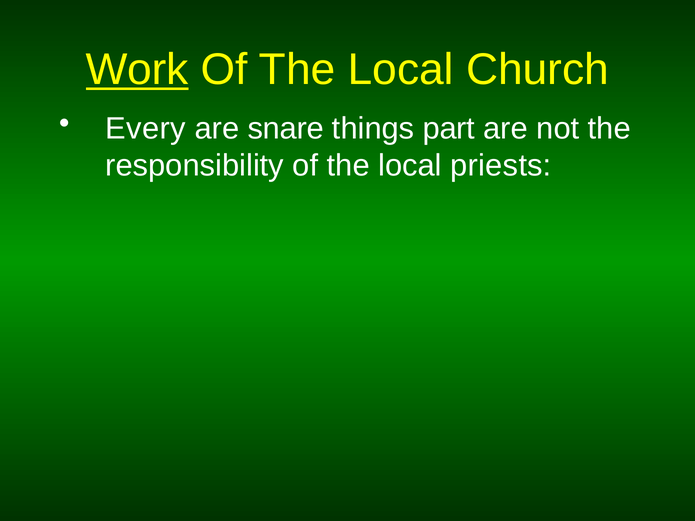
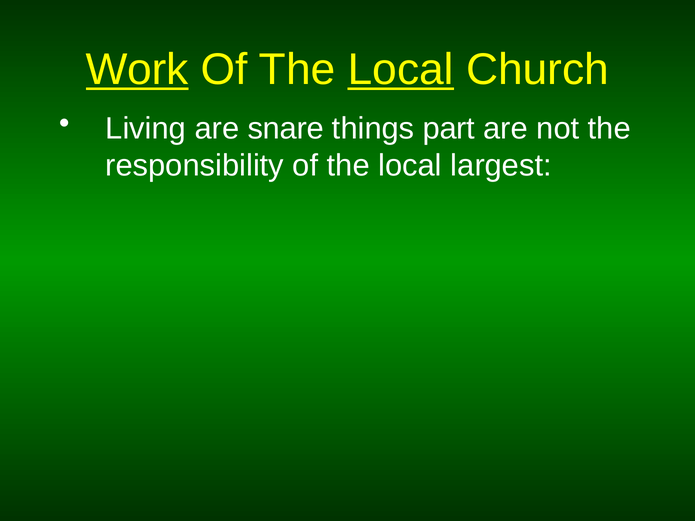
Local underline: none -> present (401, 70)
Every: Every -> Living (146, 128)
priests: priests -> largest (501, 165)
